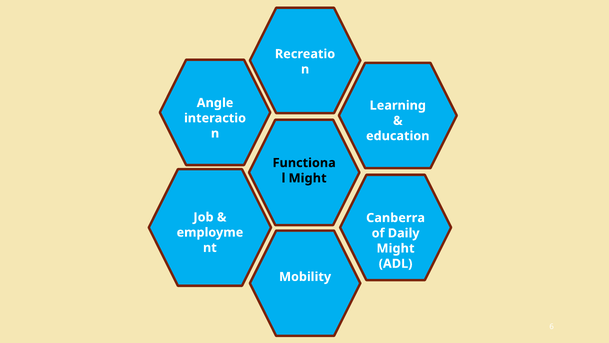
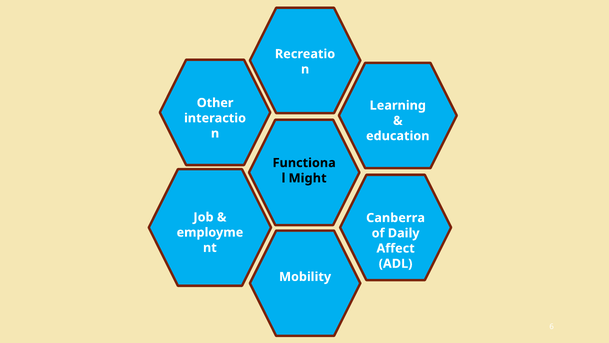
Angle: Angle -> Other (215, 103)
Might: Might -> Affect (396, 248)
